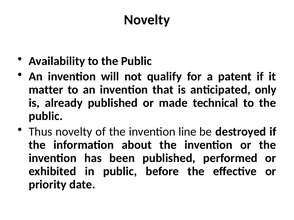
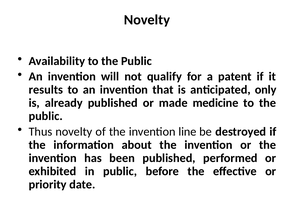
matter: matter -> results (46, 90)
technical: technical -> medicine (216, 103)
